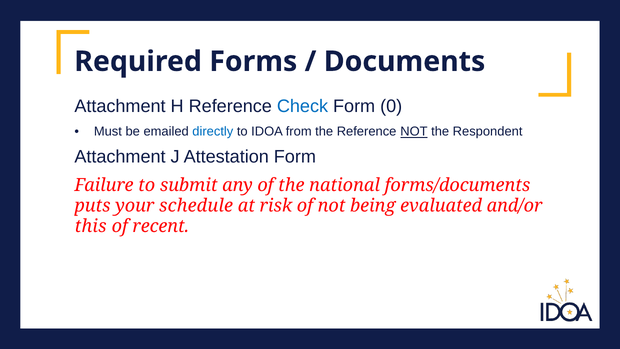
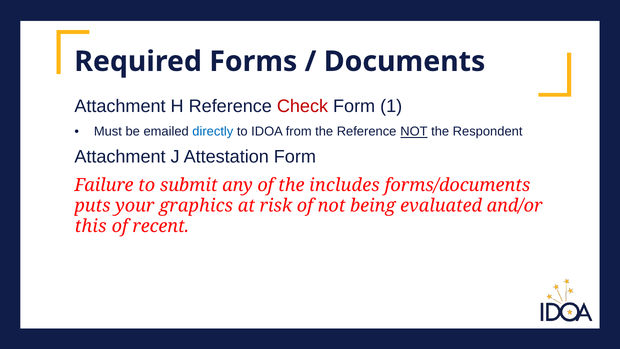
Check colour: blue -> red (302, 106)
0: 0 -> 1 (391, 106)
national: national -> includes (345, 185)
schedule: schedule -> graphics (196, 205)
